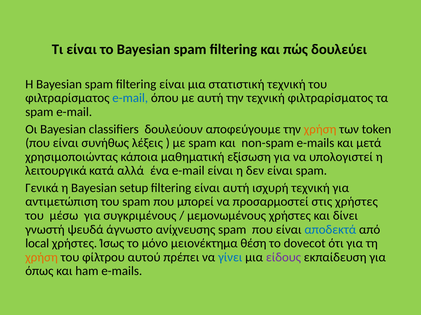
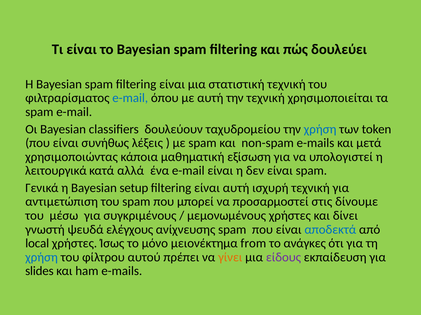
τεχνική φιλτραρίσματος: φιλτραρίσματος -> χρησιμοποιείται (330, 98)
αποφεύγουμε: αποφεύγουμε -> ταχυδρομείου (243, 129)
χρήση colour: orange -> blue (320, 129)
στις χρήστες: χρήστες -> δίνουμε (357, 202)
άγνωστο: άγνωστο -> ελέγχους (130, 230)
θέση: θέση -> from (253, 244)
dovecot: dovecot -> ανάγκες (305, 244)
χρήση colour: orange -> blue (42, 258)
γίνει colour: blue -> orange (230, 258)
όπως: όπως -> slides (39, 272)
